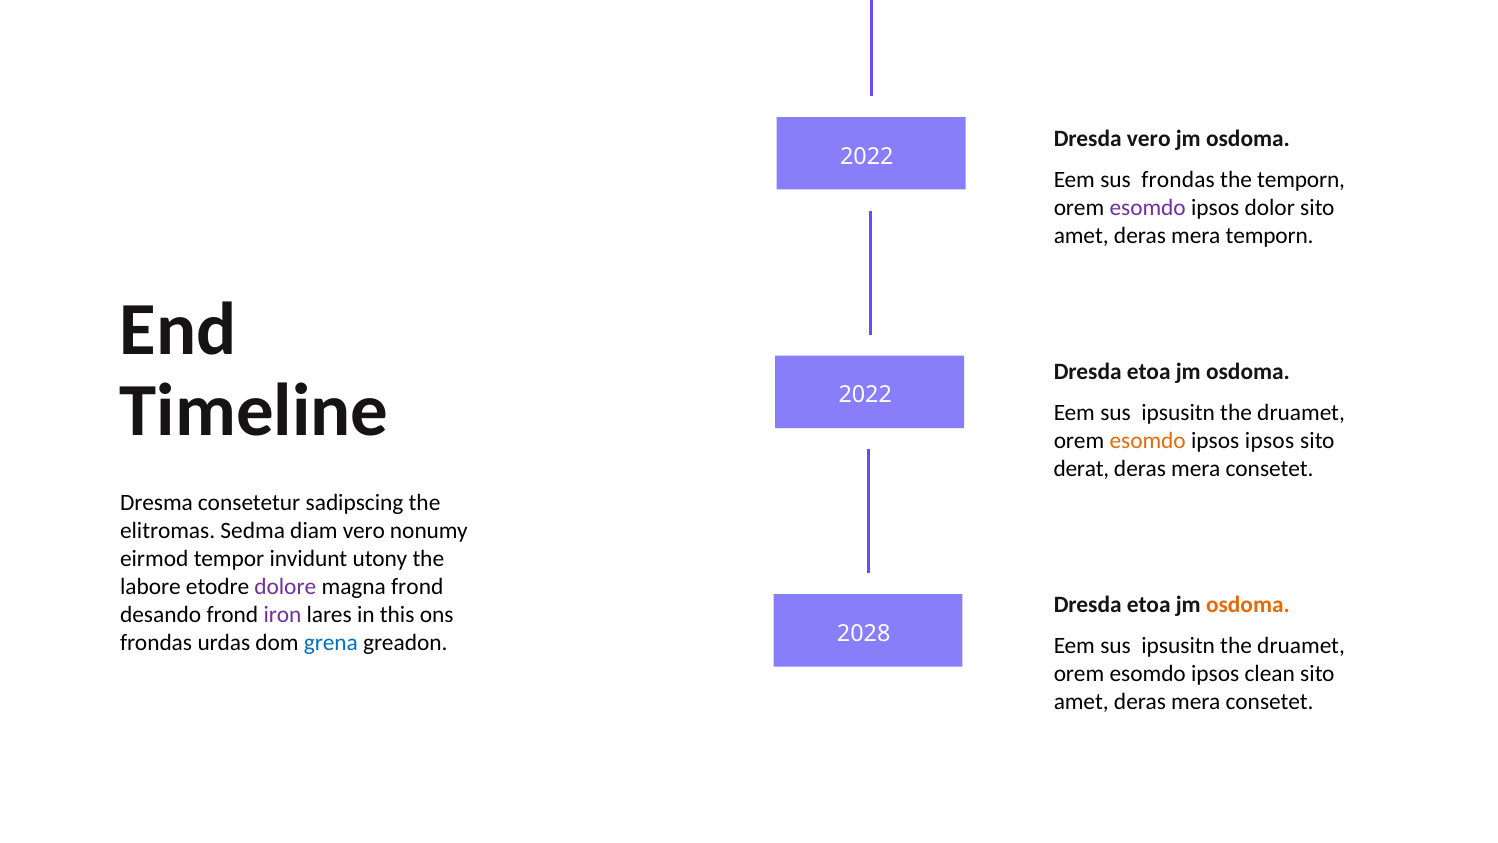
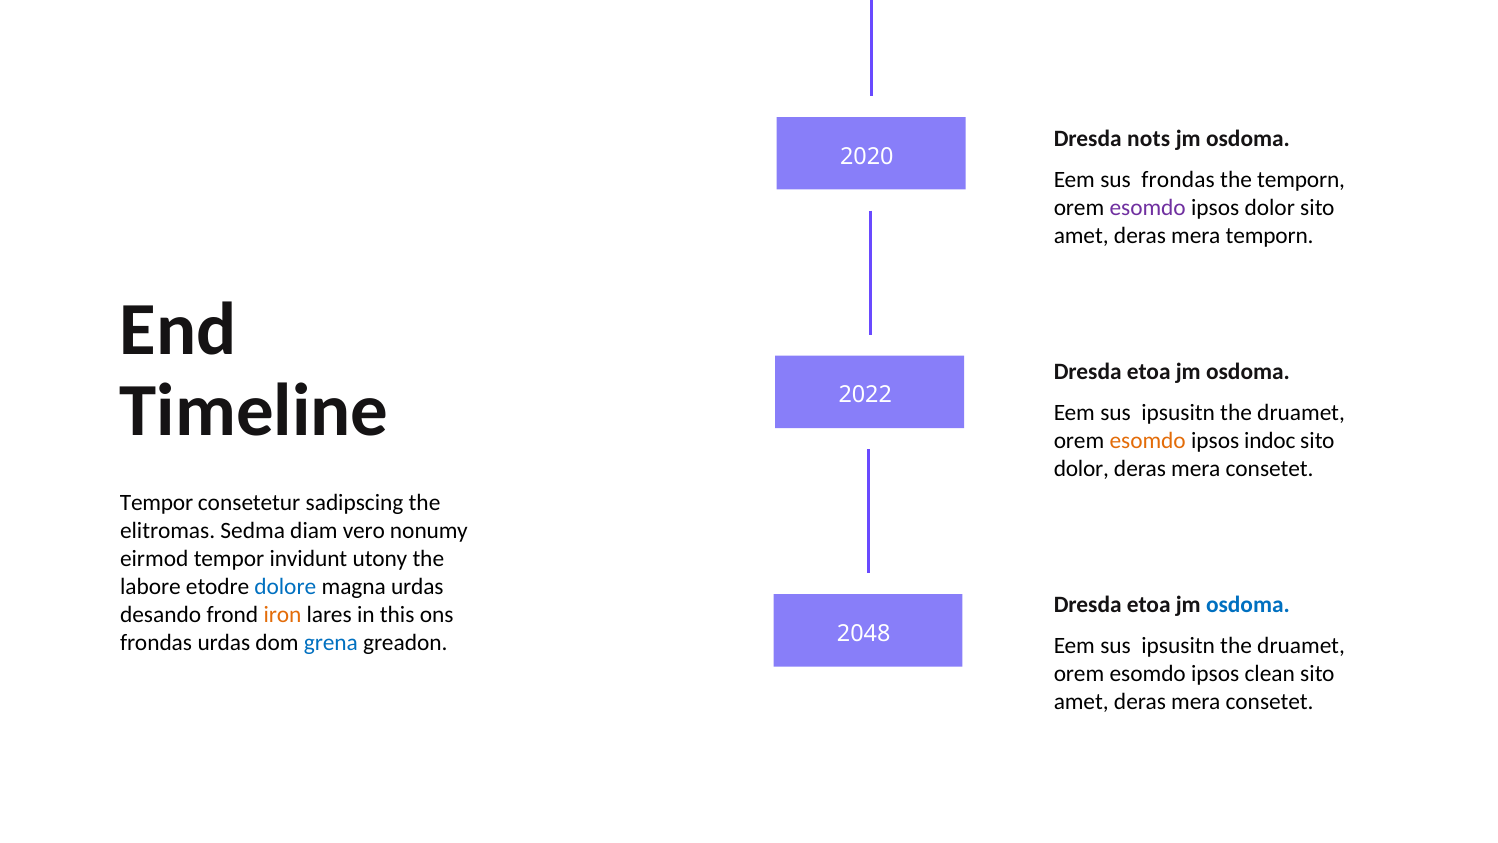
Dresda vero: vero -> nots (1149, 138)
2022: 2022 -> 2020 (867, 157)
ipsos ipsos: ipsos -> indoc (1270, 441)
derat: derat -> dolor (1081, 469)
Dresma: Dresma -> Tempor (157, 502)
dolore colour: purple -> blue (285, 587)
magna frond: frond -> urdas (417, 587)
osdoma colour: orange -> blue (1248, 604)
iron colour: purple -> orange (282, 615)
2028: 2028 -> 2048 (864, 633)
